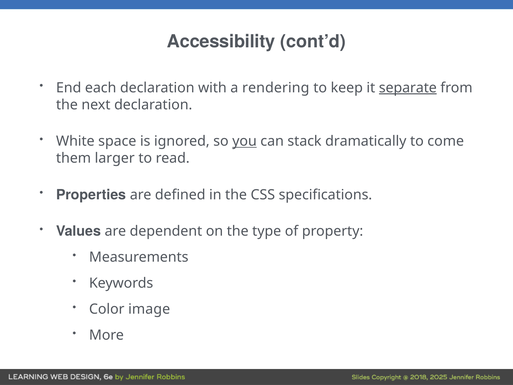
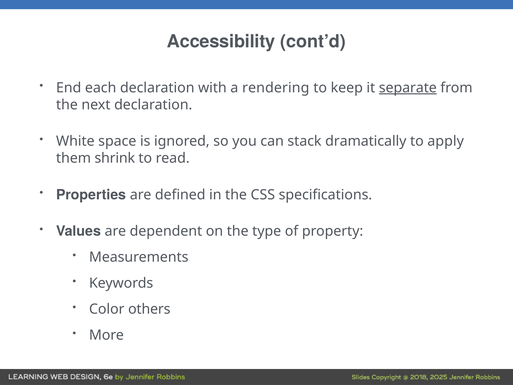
you underline: present -> none (245, 141)
come: come -> apply (446, 141)
larger: larger -> shrink (115, 158)
image: image -> others (149, 309)
